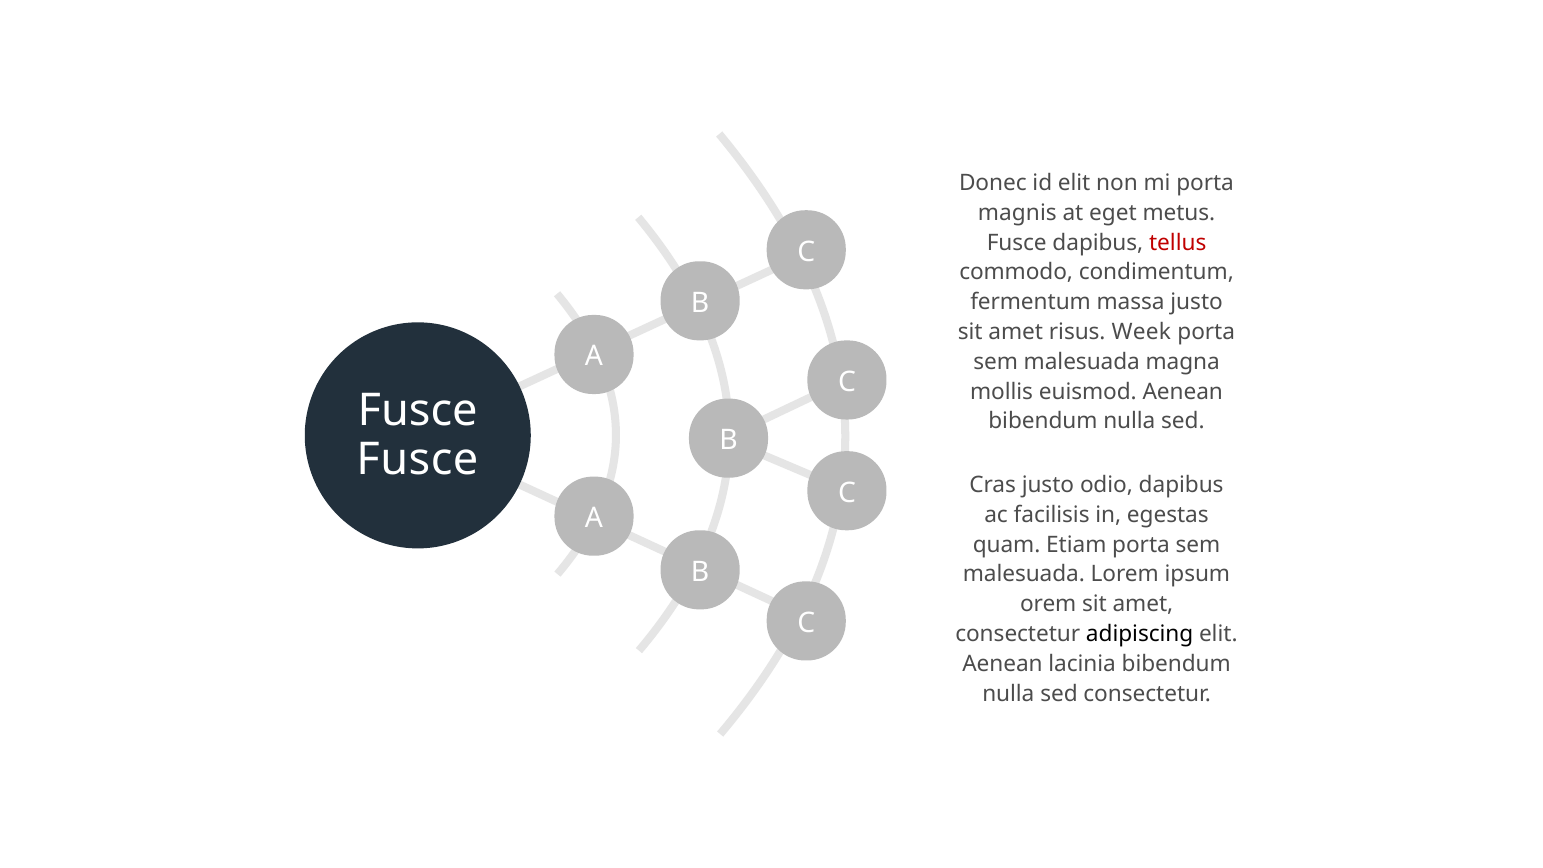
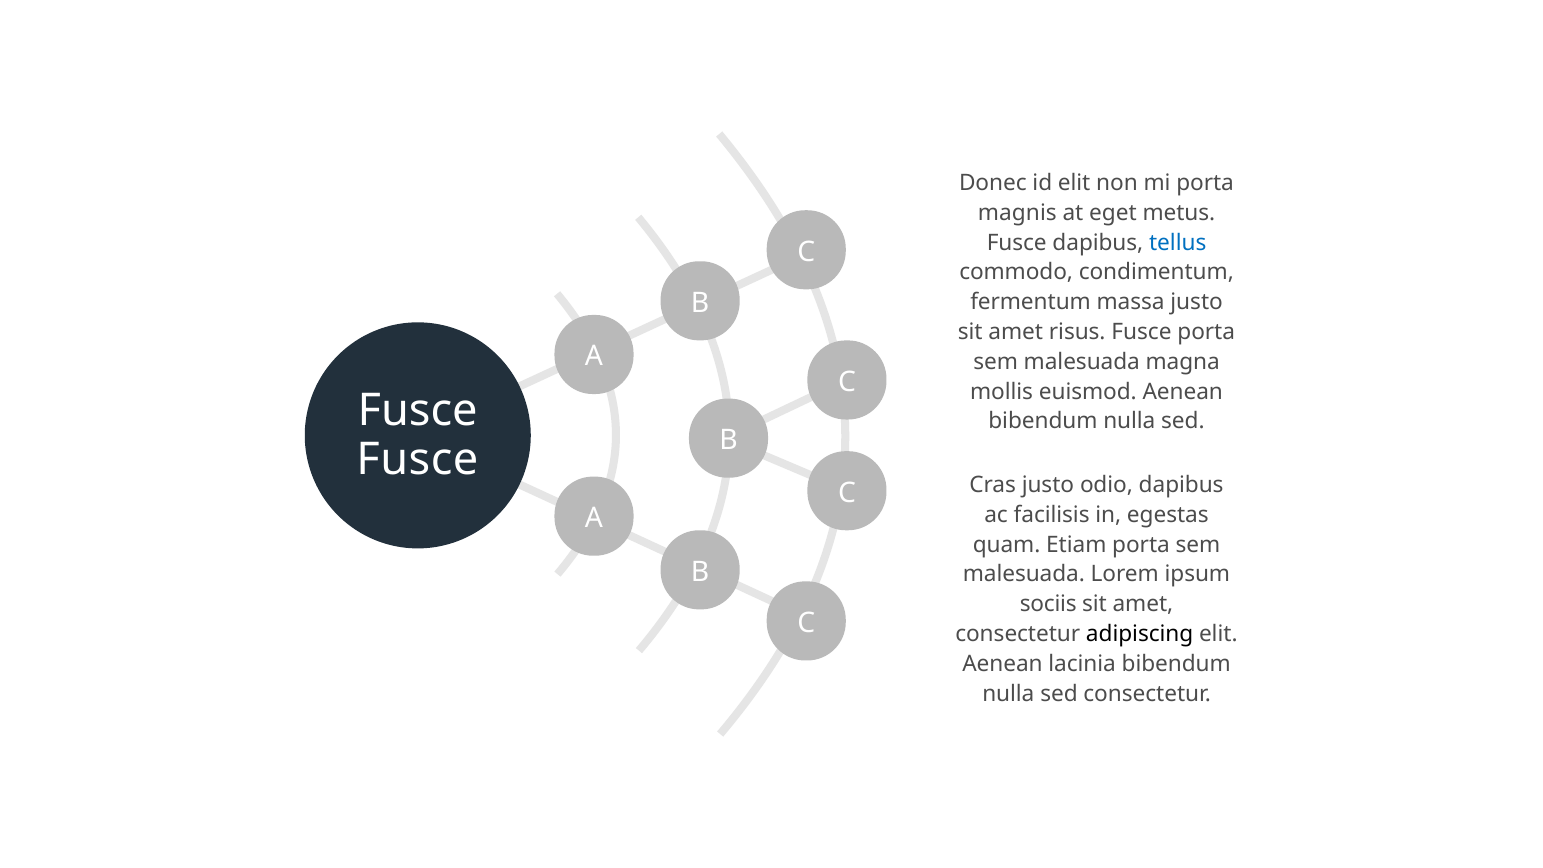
tellus colour: red -> blue (1178, 243)
risus Week: Week -> Fusce (1141, 332)
orem: orem -> sociis (1048, 604)
